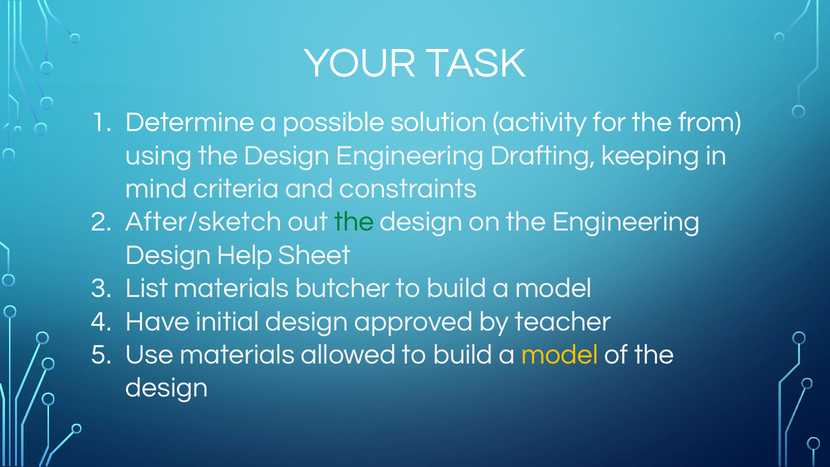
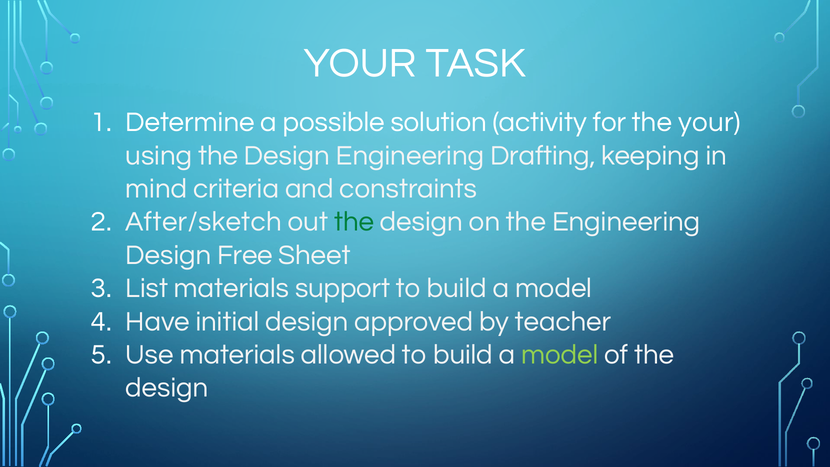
the from: from -> your (709, 122)
Help: Help -> Free (245, 255)
butcher: butcher -> support (343, 288)
model colour: yellow -> light green (560, 355)
